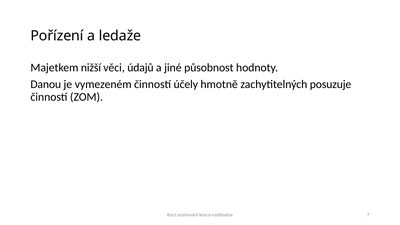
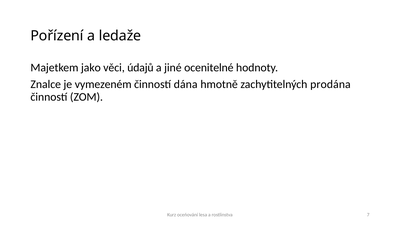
nižší: nižší -> jako (91, 68)
působnost: působnost -> ocenitelné (209, 68)
Danou: Danou -> Znalce (46, 84)
účely: účely -> dána (186, 84)
posuzuje: posuzuje -> prodána (330, 84)
